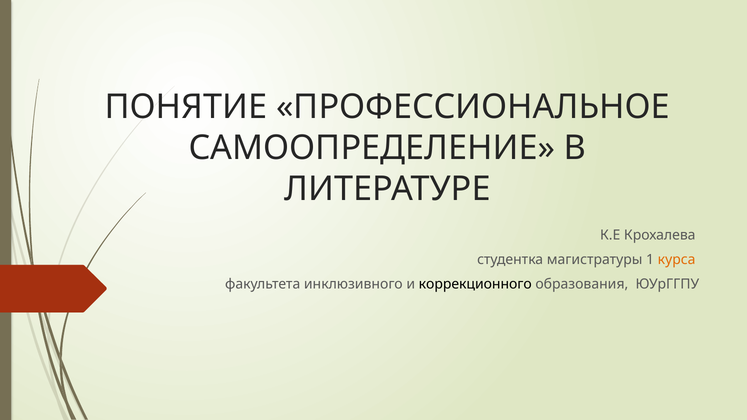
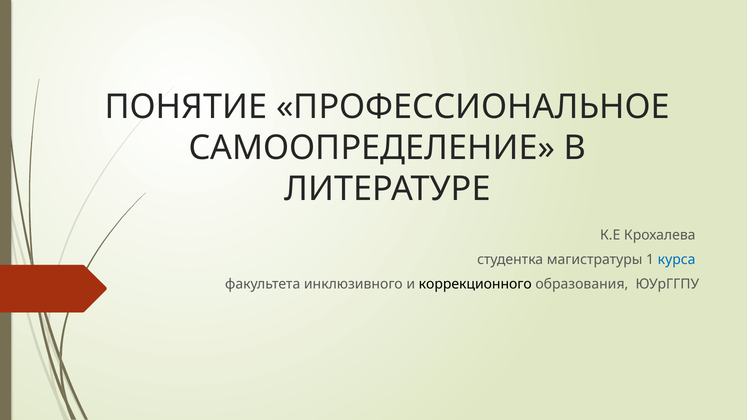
курса colour: orange -> blue (677, 260)
